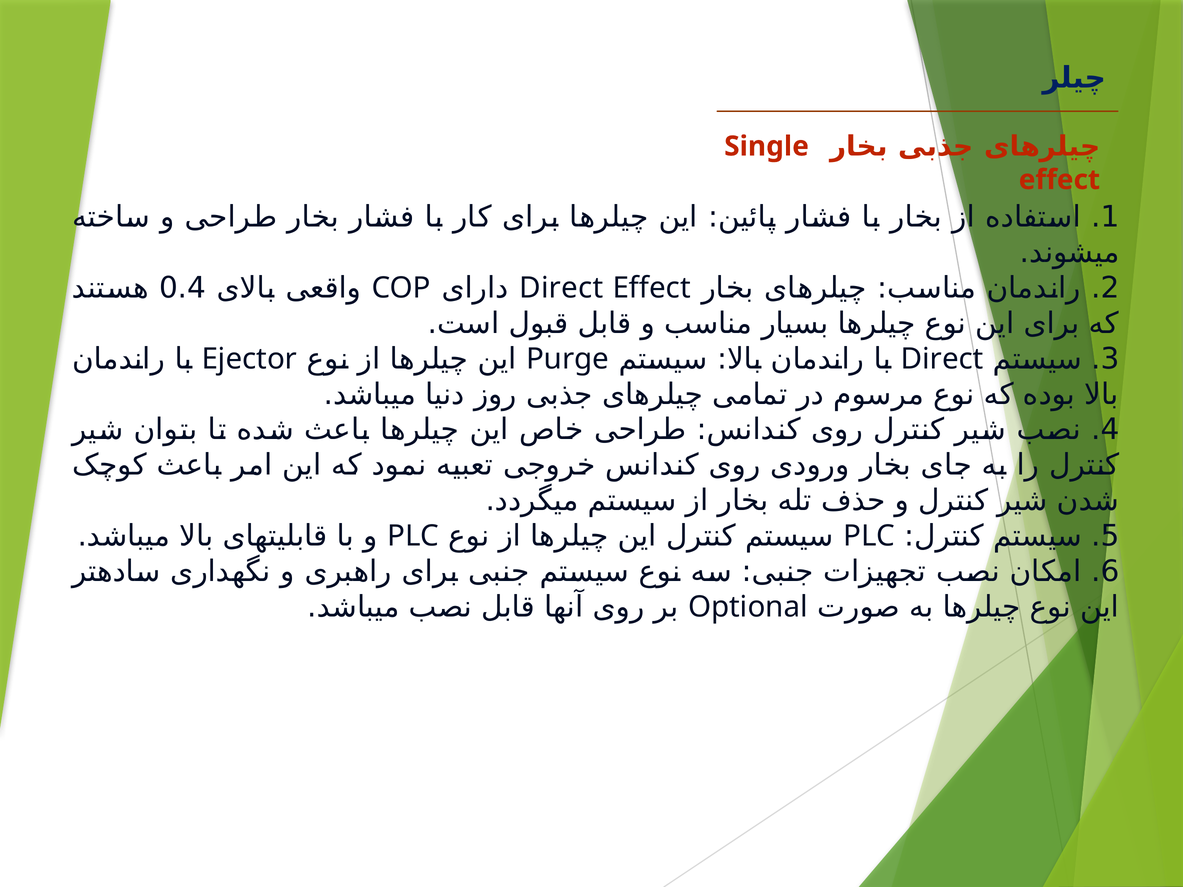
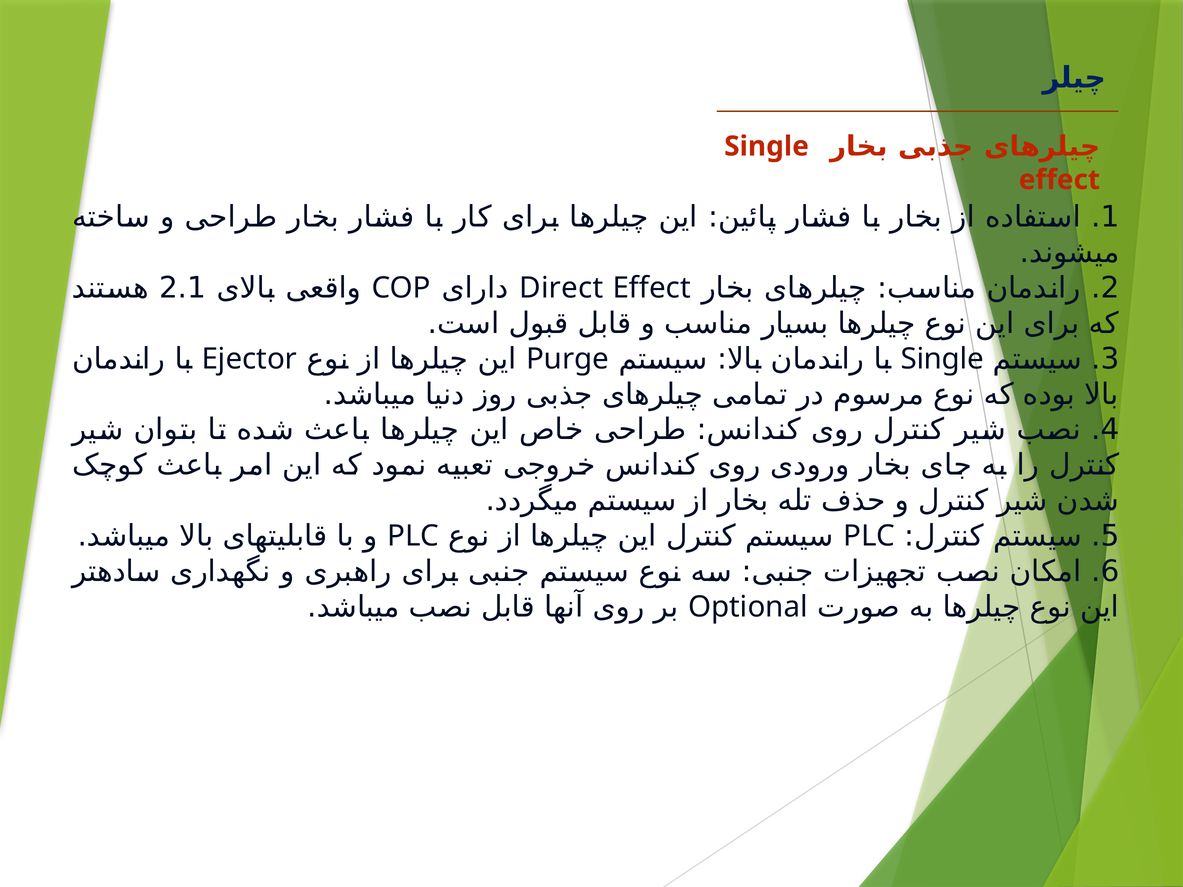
0.4: 0.4 -> 2.1 (183, 288)
Direct: Direct -> Single (942, 359)
